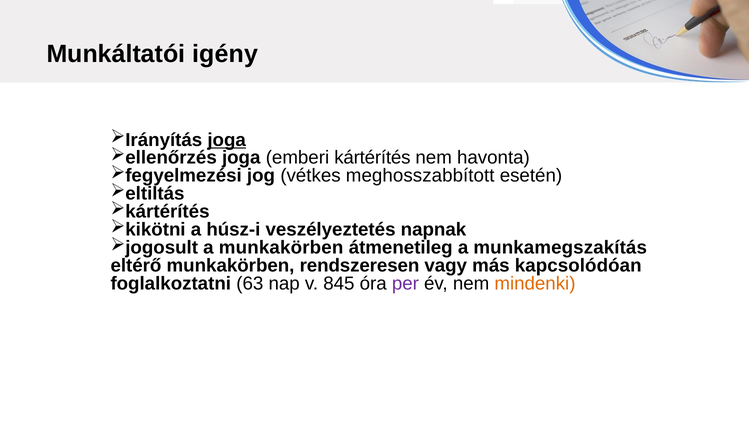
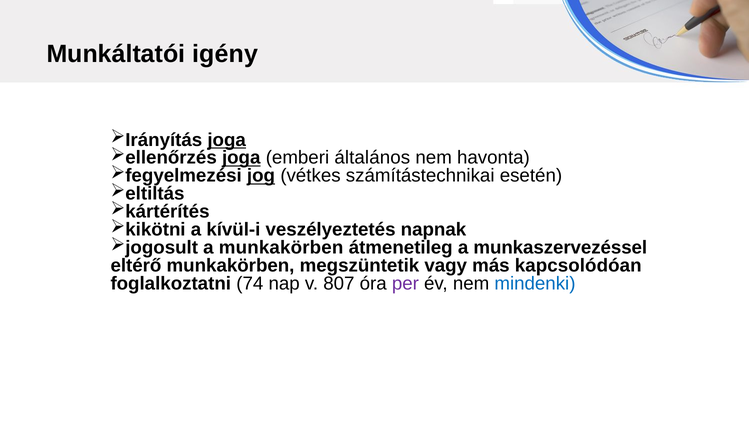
joga underline: none -> present (241, 158)
kártérítés: kártérítés -> általános (372, 158)
jog underline: none -> present (261, 176)
meghosszabbított: meghosszabbított -> számítástechnikai (420, 176)
húsz-i: húsz-i -> kívül-i (233, 230)
munkamegszakítás: munkamegszakítás -> munkaszervezéssel (560, 248)
rendszeresen: rendszeresen -> megszüntetik (359, 266)
63: 63 -> 74 (250, 284)
845: 845 -> 807 (339, 284)
mindenki colour: orange -> blue (535, 284)
